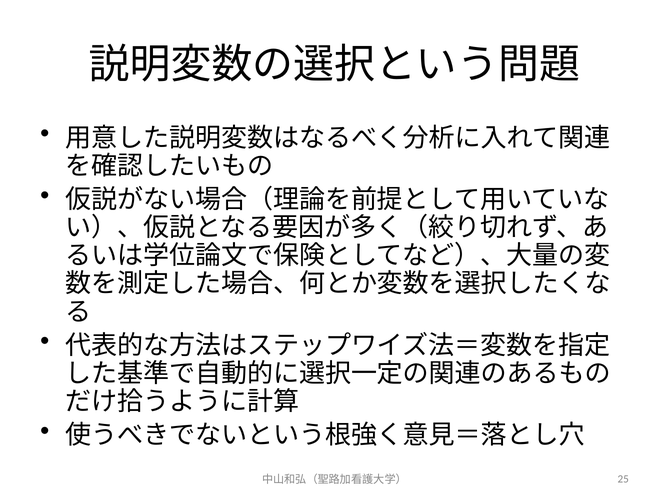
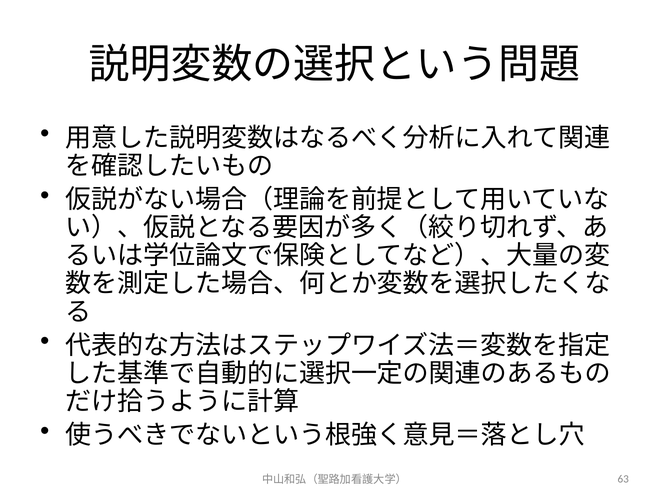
25: 25 -> 63 (623, 479)
